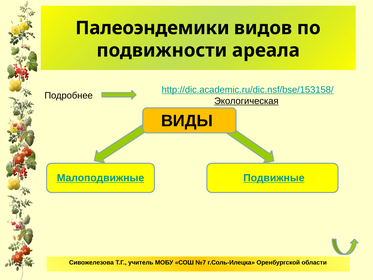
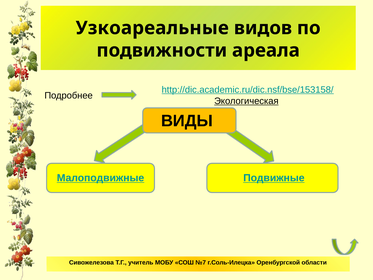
Палеоэндемики: Палеоэндемики -> Узкоареальные (152, 28)
